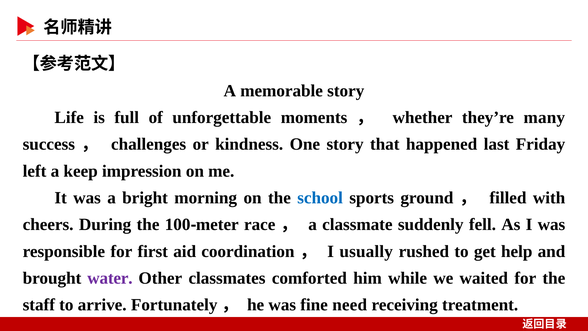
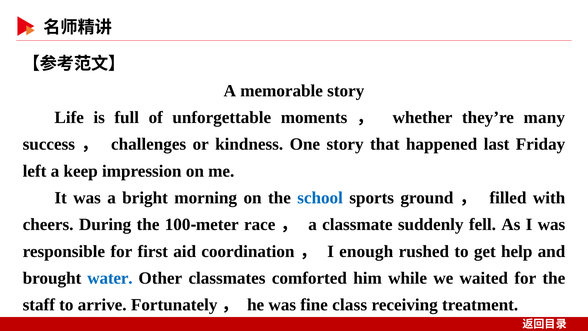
usually: usually -> enough (366, 251)
water colour: purple -> blue (110, 278)
need: need -> class (350, 305)
